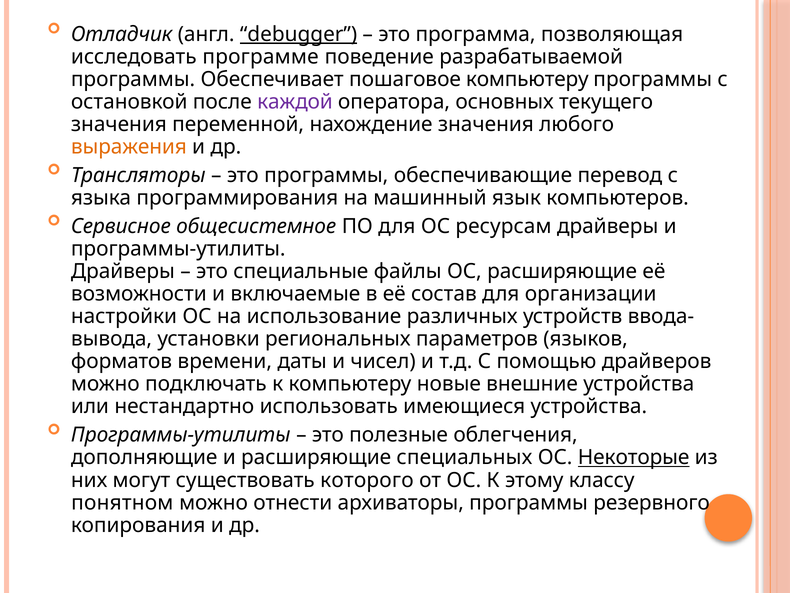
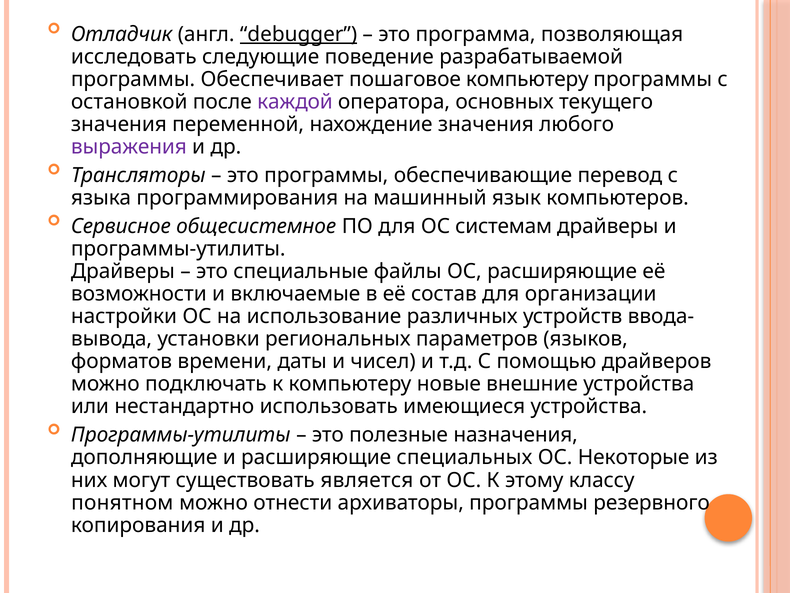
программе: программе -> следующие (261, 57)
выражения colour: orange -> purple (129, 147)
ресурсам: ресурсам -> системам (504, 226)
облегчения: облегчения -> назначения (516, 435)
Некоторые underline: present -> none (634, 457)
которого: которого -> является (367, 480)
